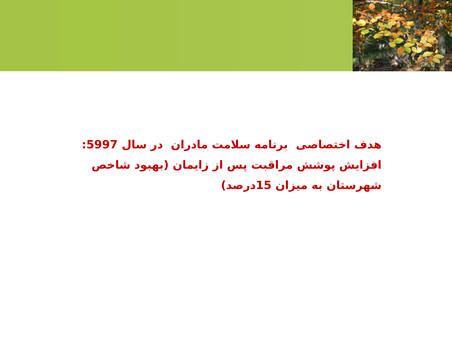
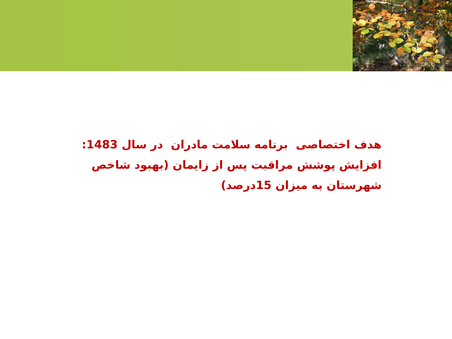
5997: 5997 -> 1483 (102, 145)
